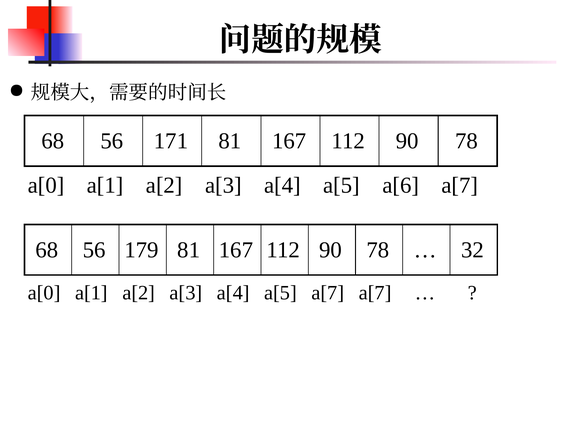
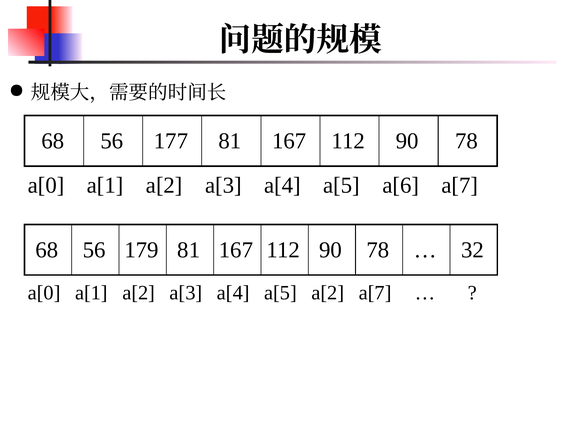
171: 171 -> 177 (171, 141)
a[5 a[7: a[7 -> a[2 (328, 293)
